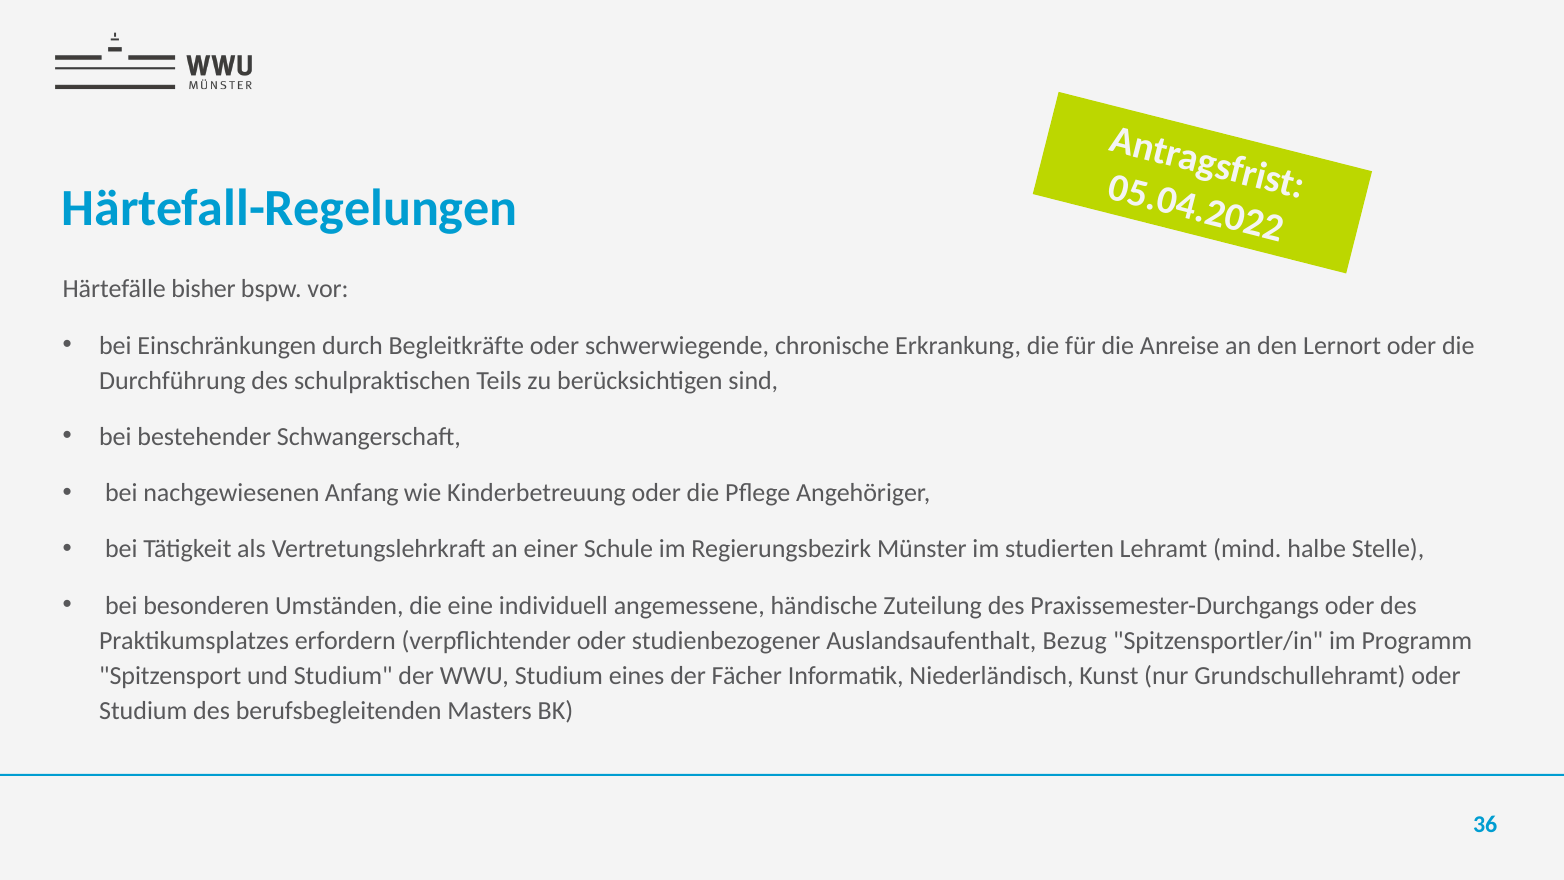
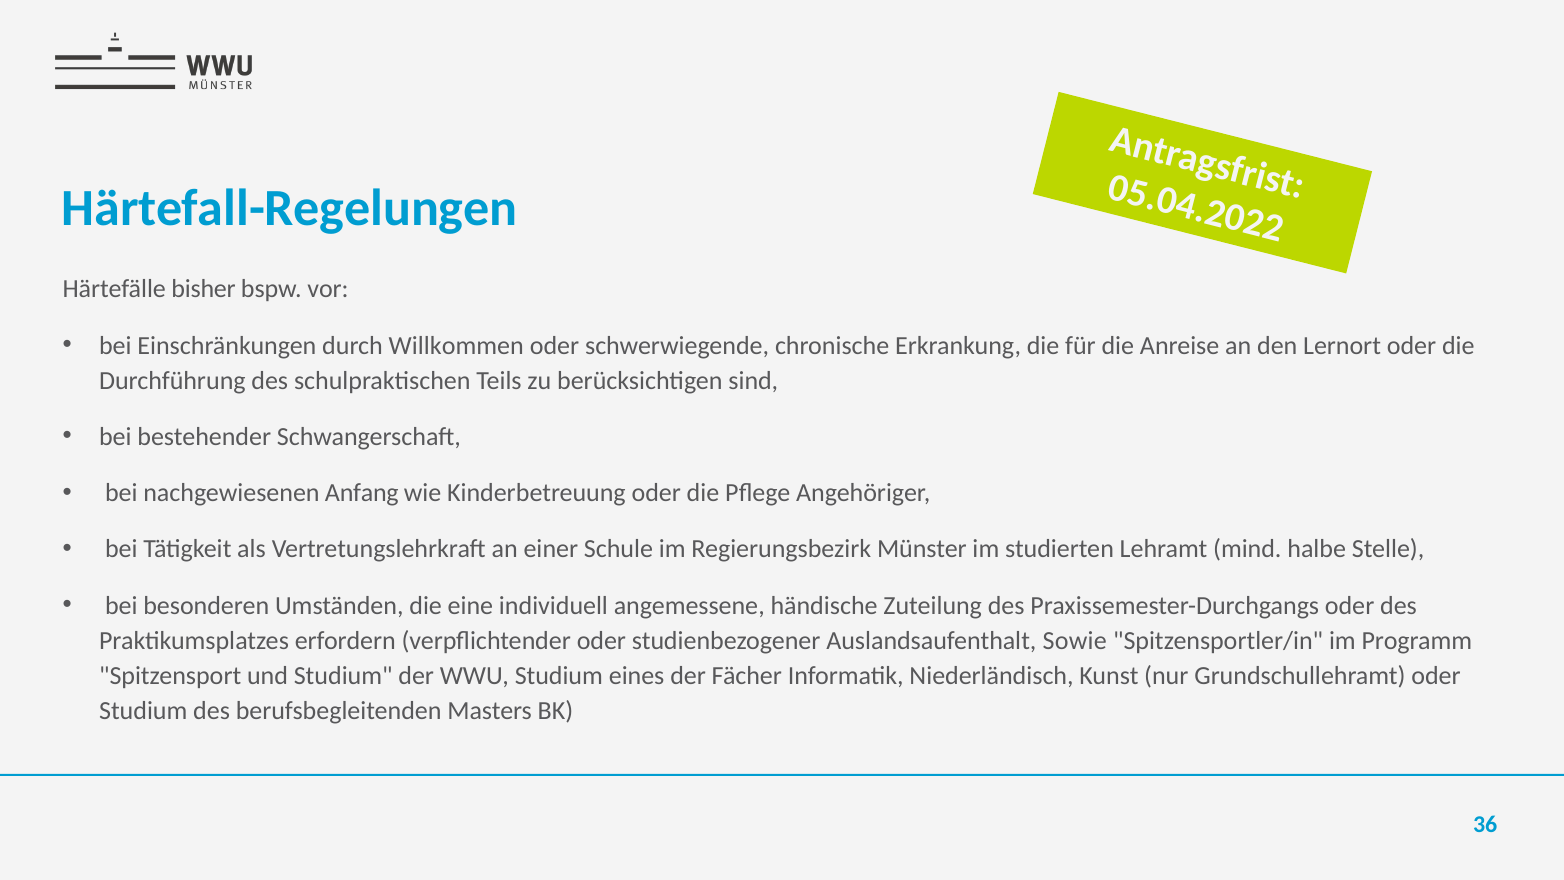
Begleitkräfte: Begleitkräfte -> Willkommen (456, 345)
Bezug: Bezug -> Sowie (1075, 640)
